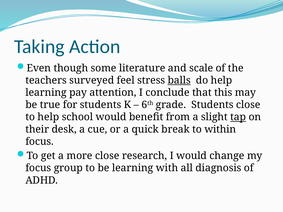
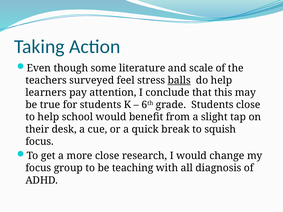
learning: learning -> learners (46, 93)
tap underline: present -> none (238, 117)
within: within -> squish (220, 129)
be learning: learning -> teaching (133, 168)
